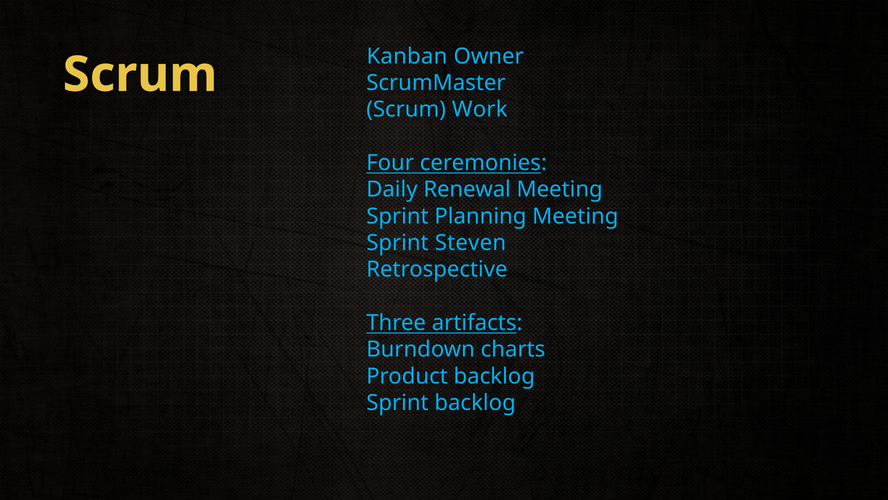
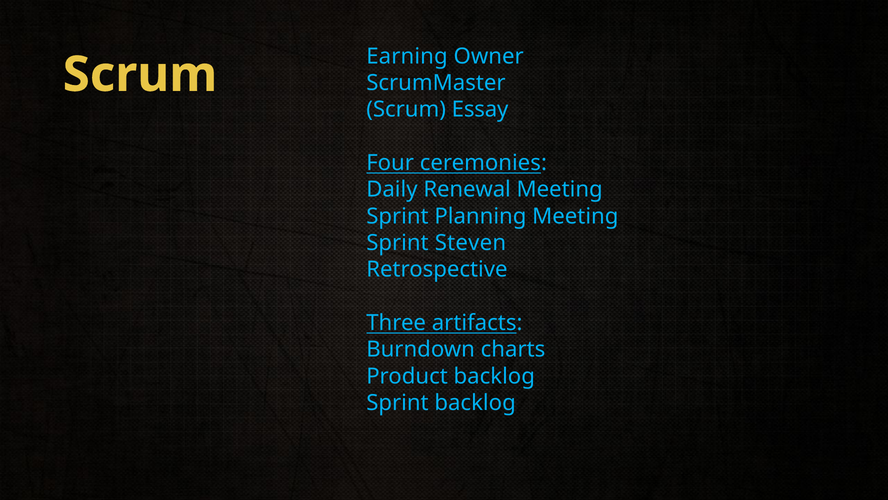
Kanban: Kanban -> Earning (407, 56)
Work: Work -> Essay (480, 110)
